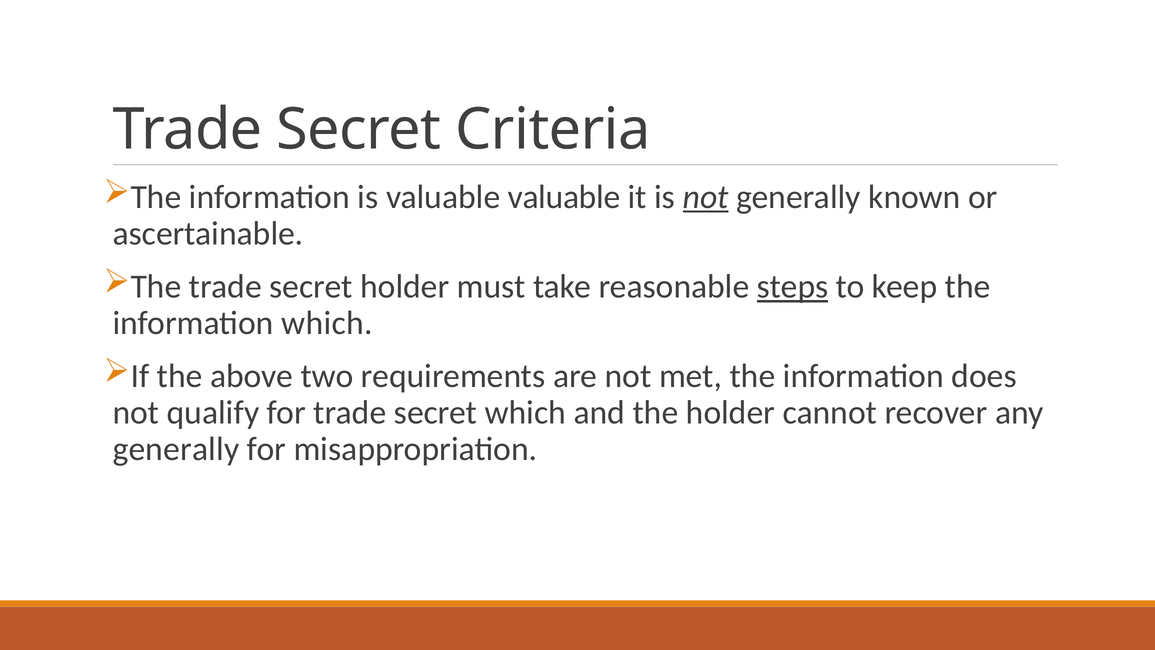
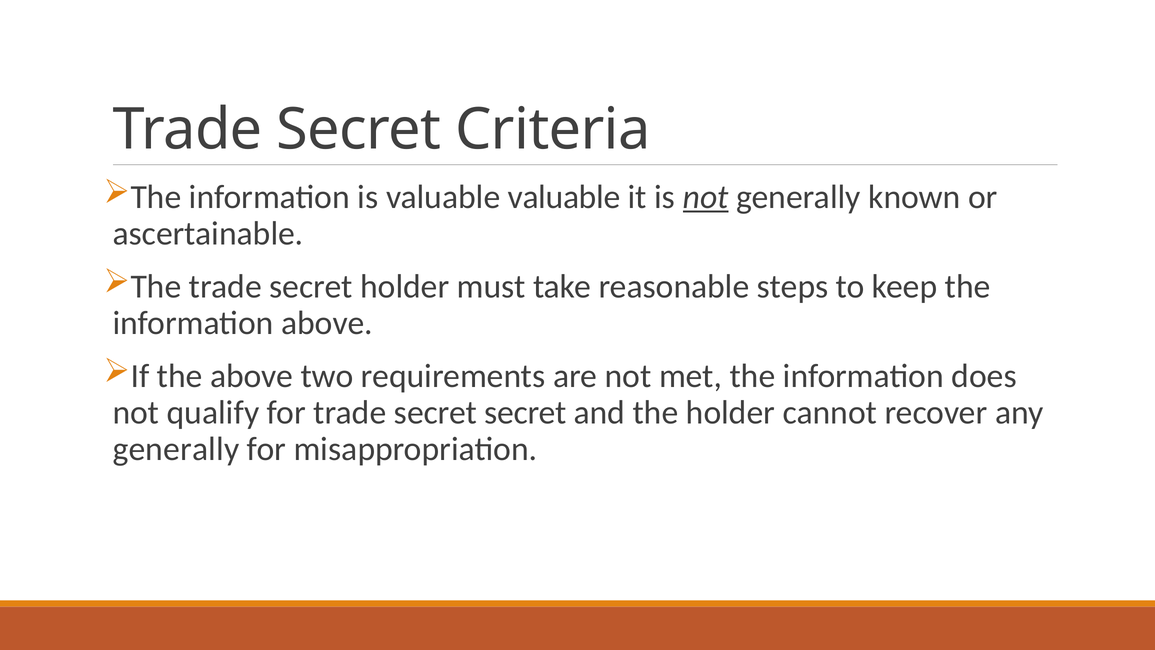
steps underline: present -> none (793, 287)
information which: which -> above (327, 323)
secret which: which -> secret (526, 412)
